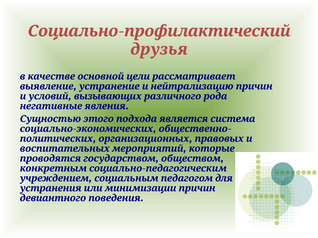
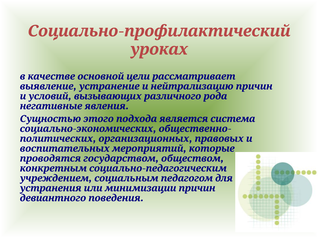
друзья: друзья -> уроках (159, 49)
